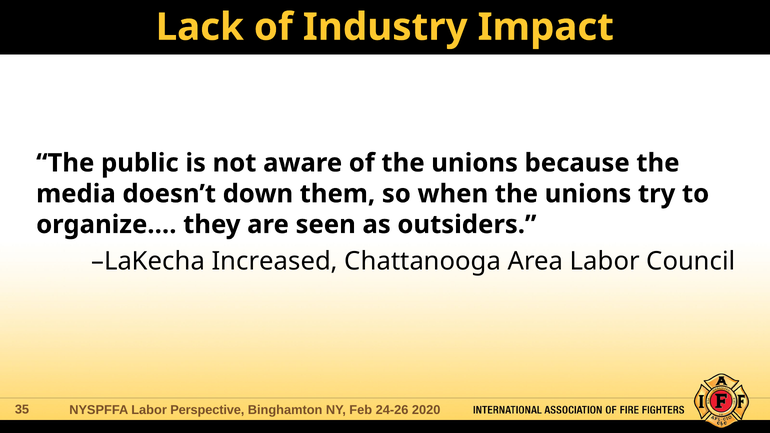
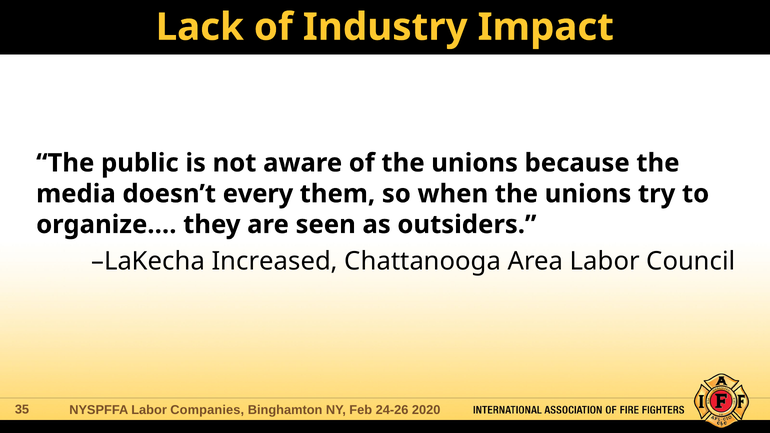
down: down -> every (258, 194)
Perspective: Perspective -> Companies (207, 410)
